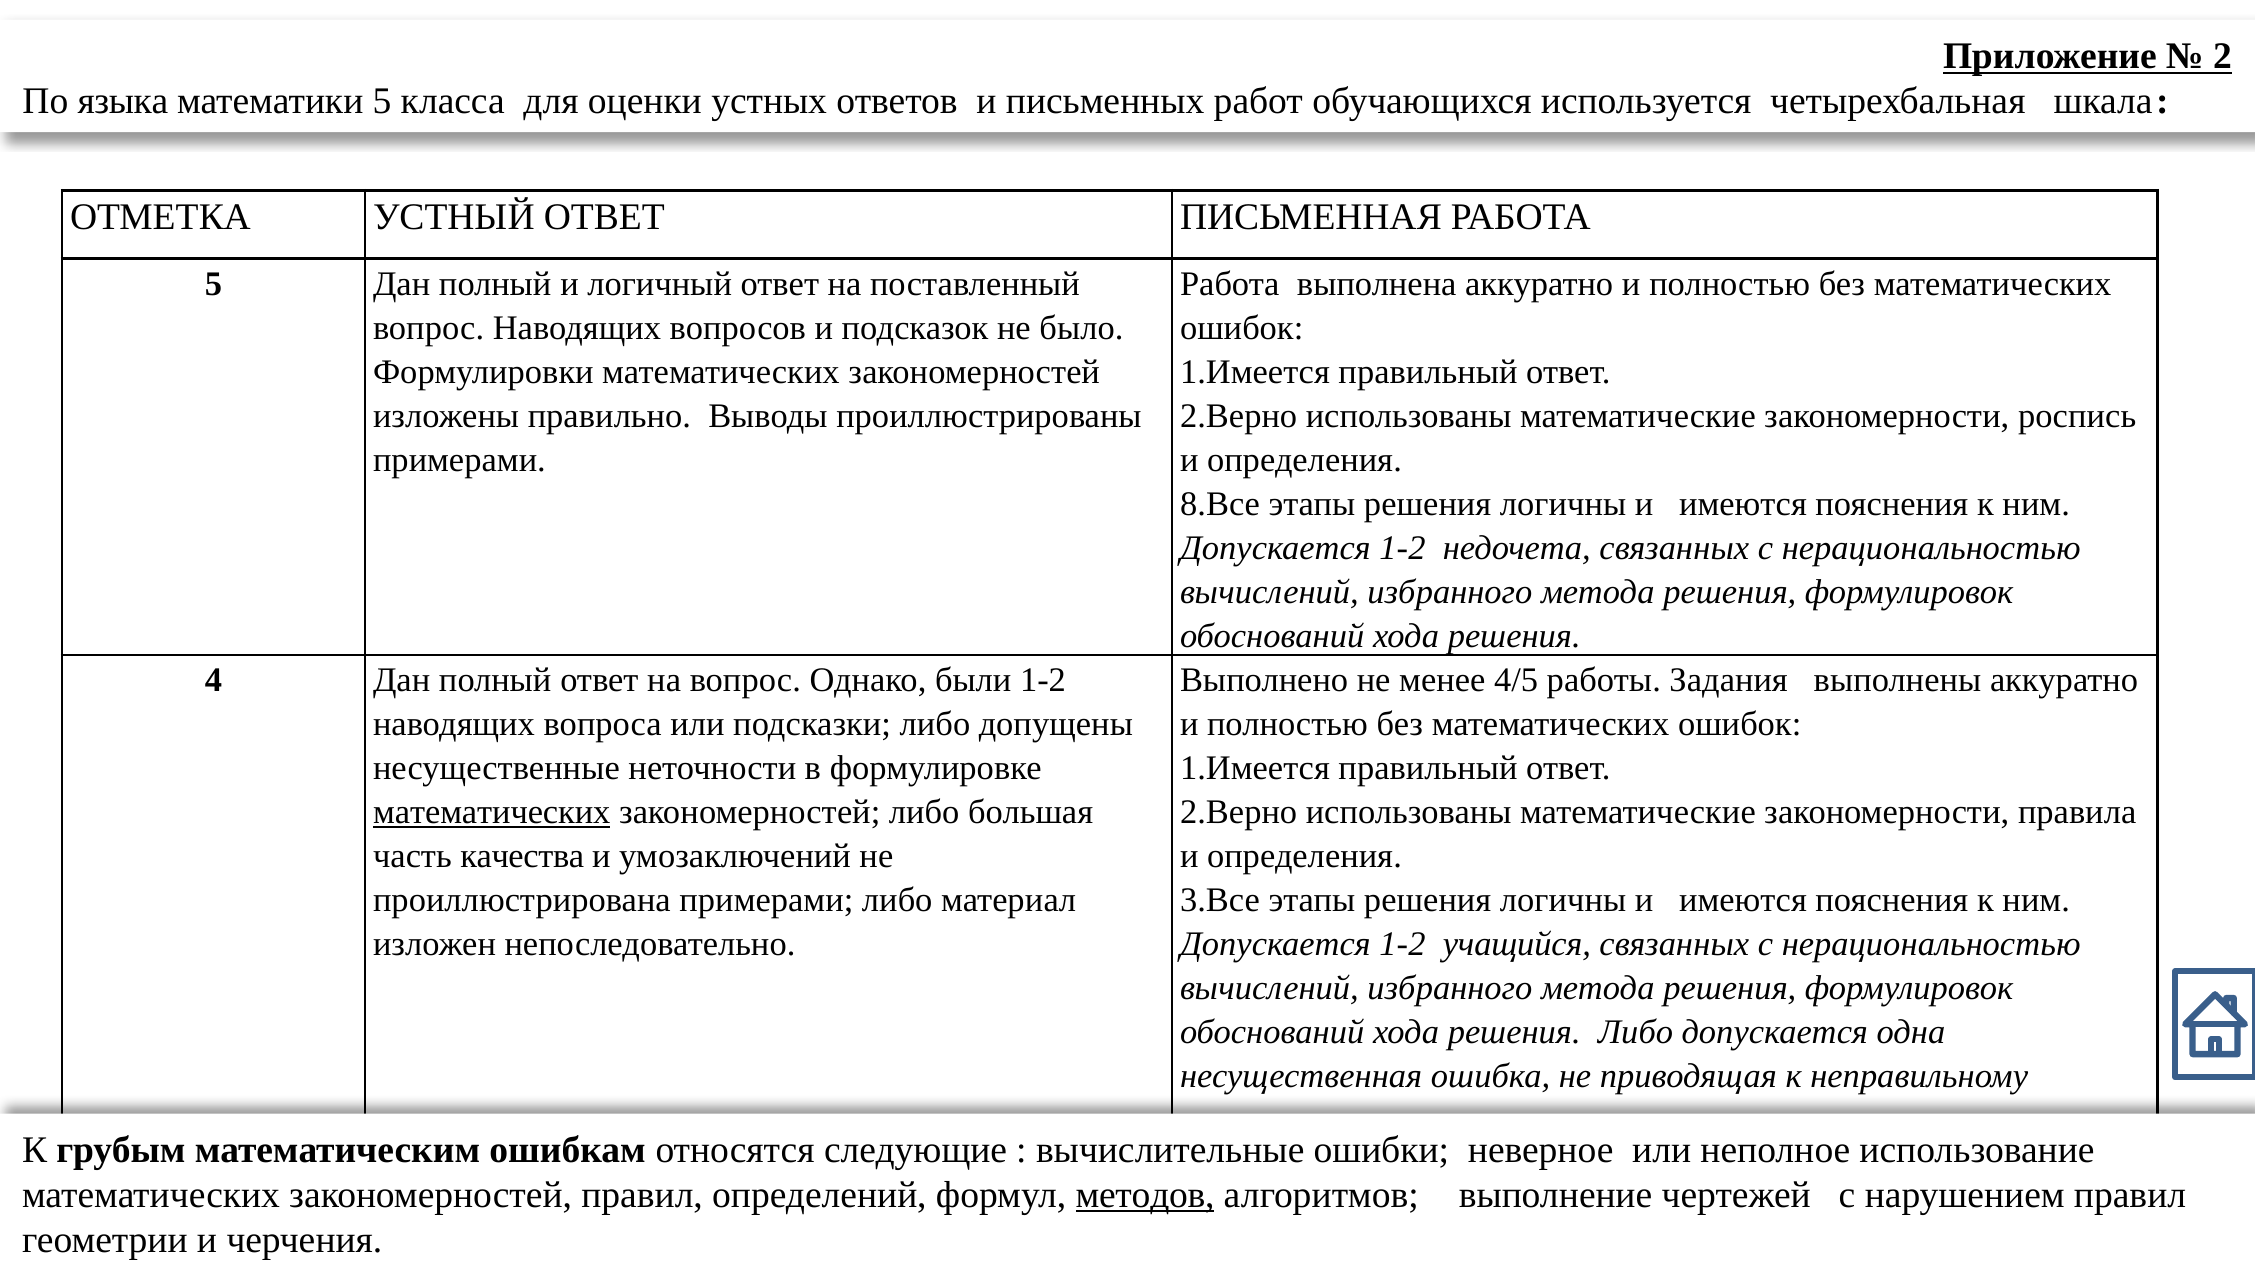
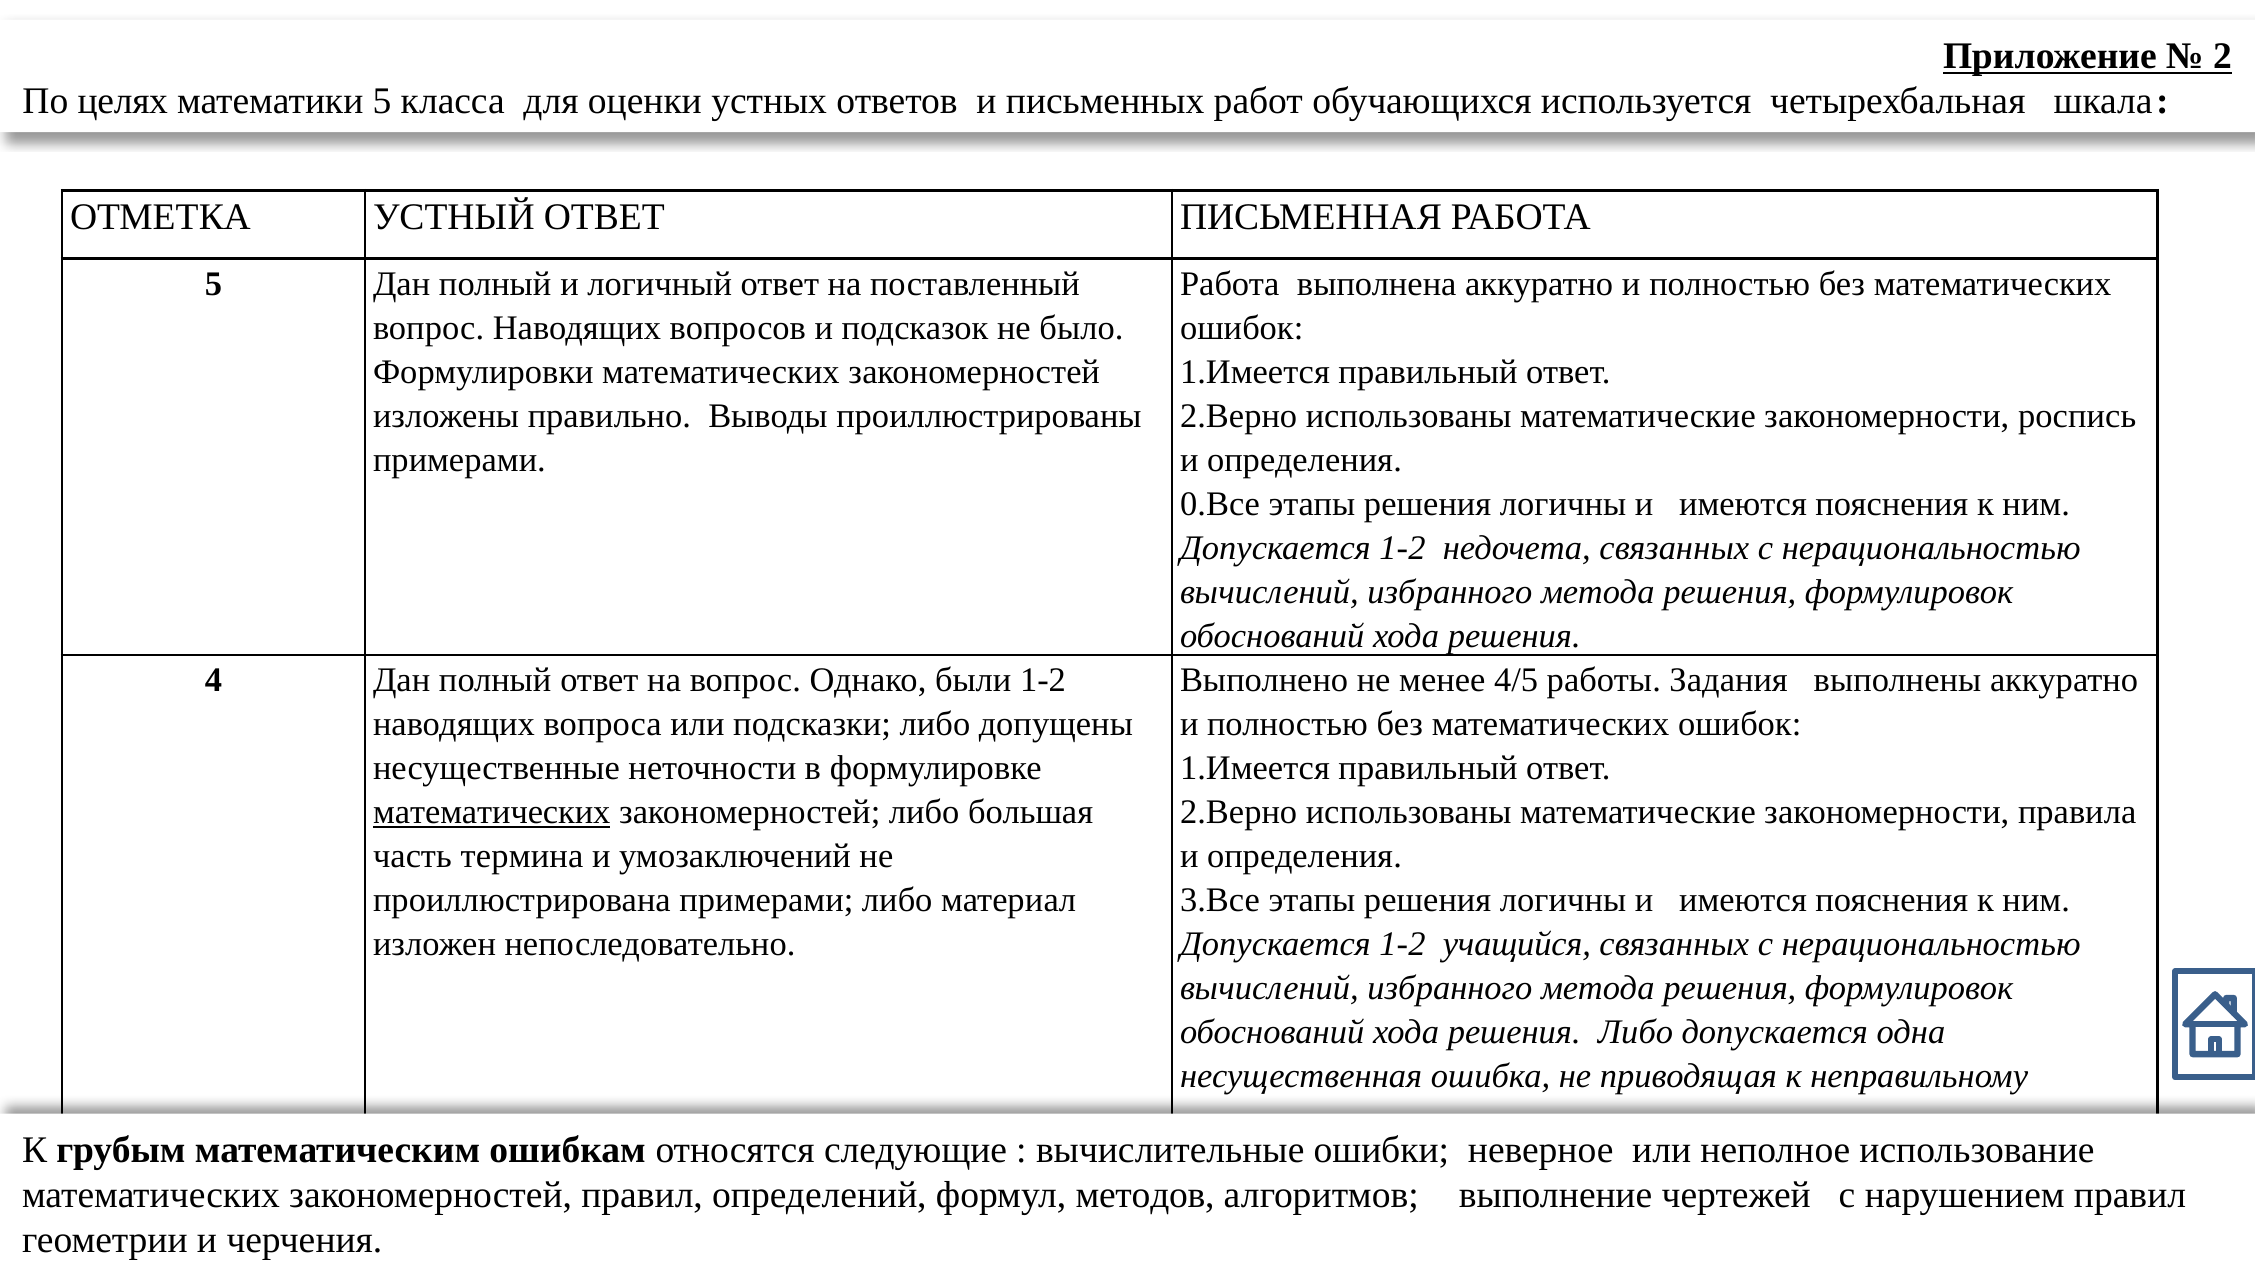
языка: языка -> целях (123, 101)
8.Все: 8.Все -> 0.Все (1220, 504)
качества: качества -> термина (522, 856)
методов underline: present -> none (1145, 1195)
